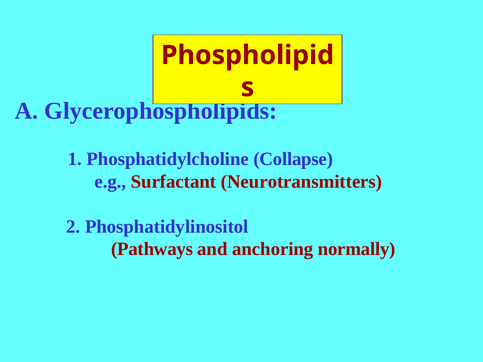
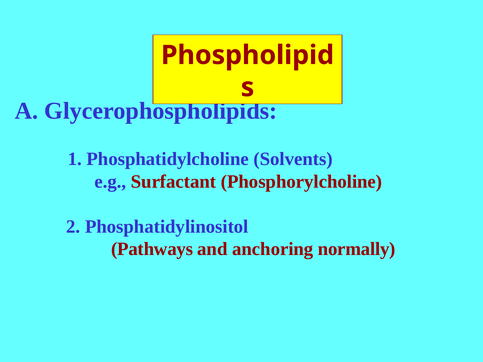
Collapse: Collapse -> Solvents (293, 159)
Neurotransmitters: Neurotransmitters -> Phosphorylcholine (302, 182)
